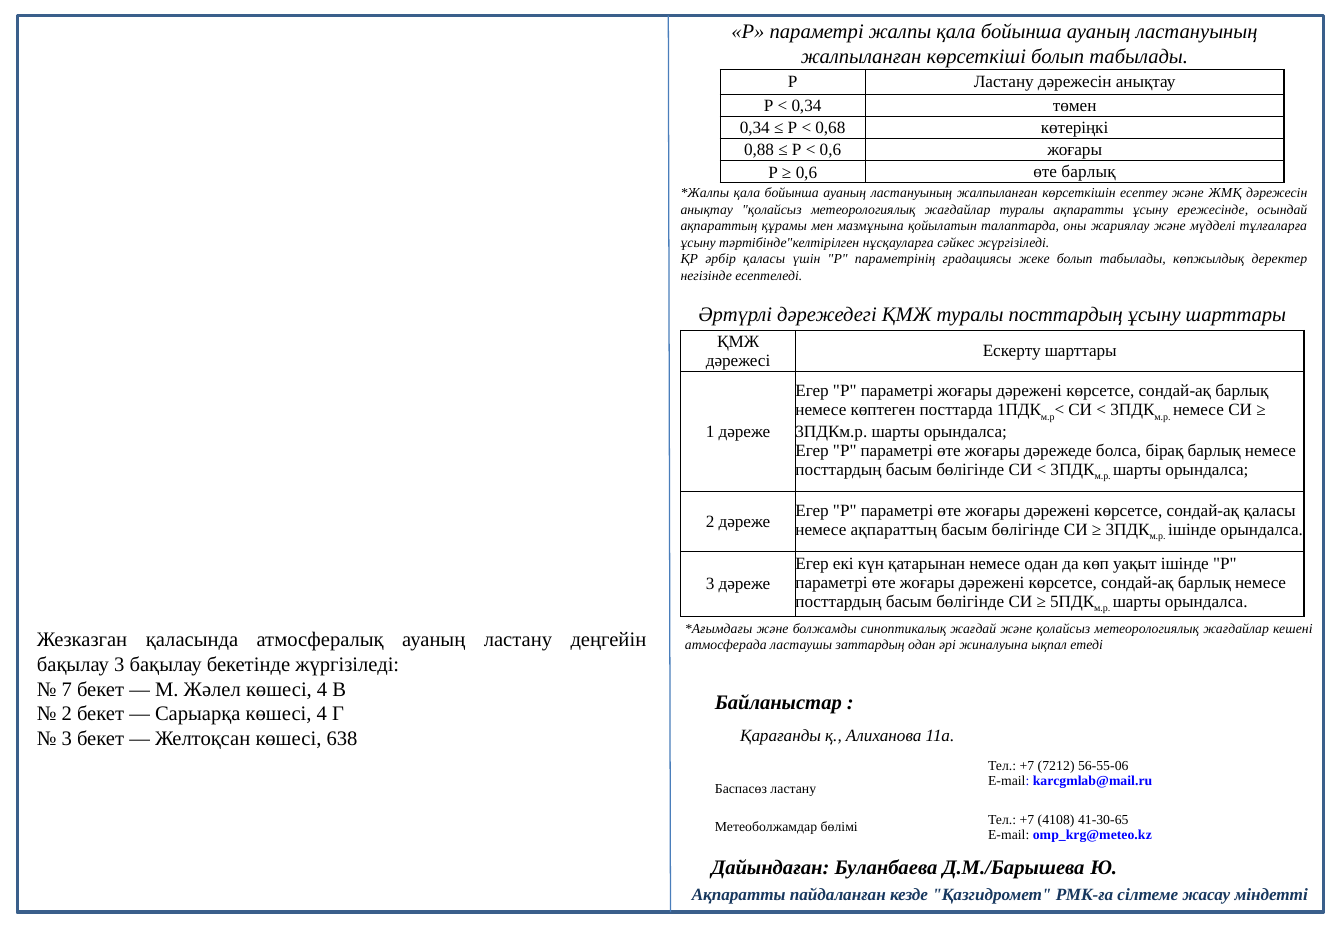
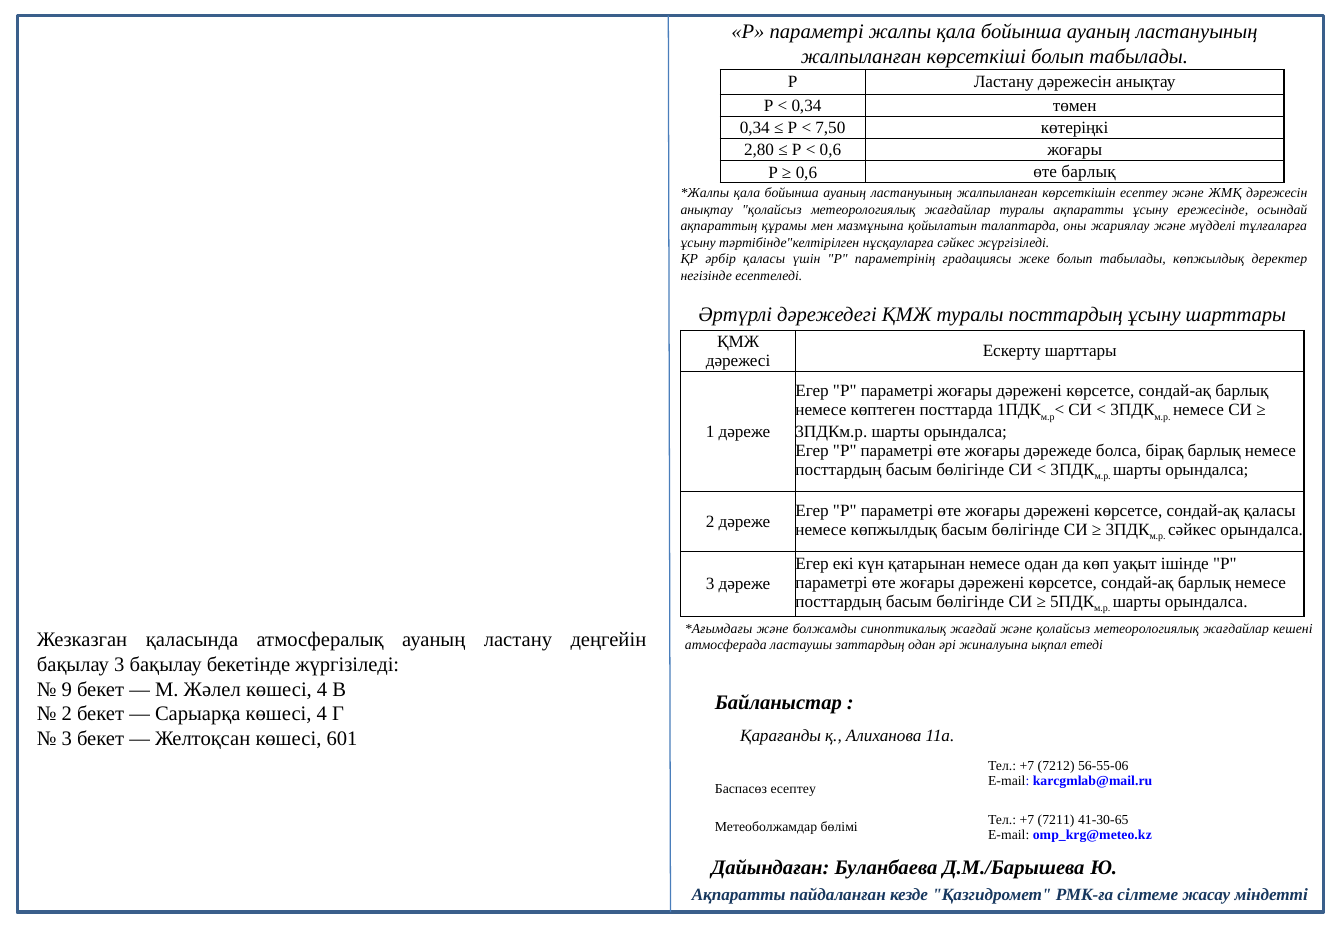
0,68: 0,68 -> 7,50 (830, 128)
0,88: 0,88 -> 2,80 (759, 150)
немесе ақпараттың: ақпараттың -> көпжылдық (894, 530)
ішінде: ішінде -> сәйкес (1192, 530)
7: 7 -> 9 (67, 690)
638: 638 -> 601 (342, 739)
Баспасөз ластану: ластану -> есептеу (793, 789)
4108: 4108 -> 7211 (1056, 820)
